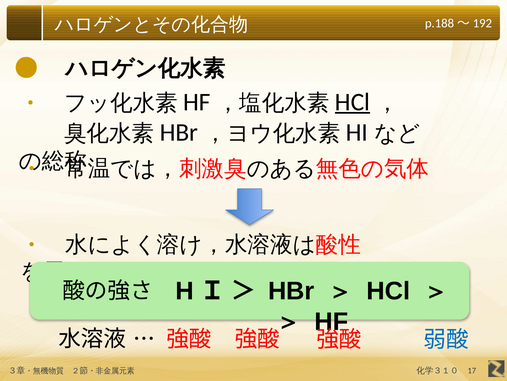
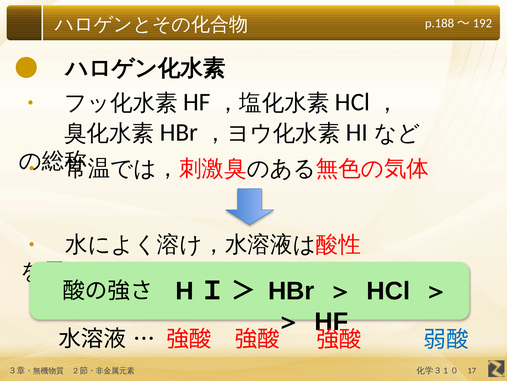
HCl underline: present -> none (352, 102)
